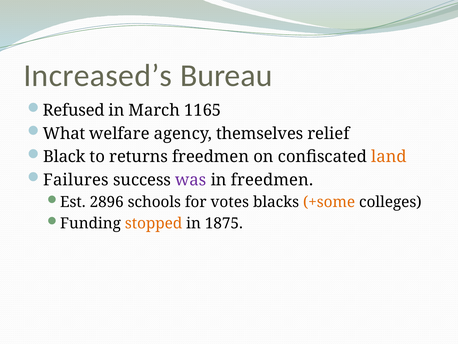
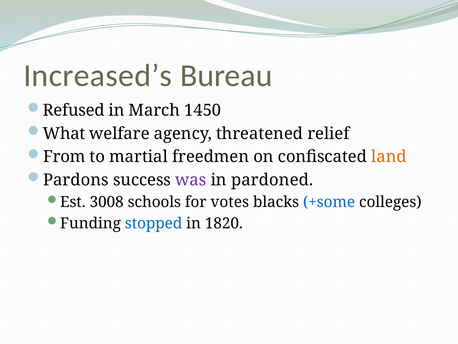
1165: 1165 -> 1450 (203, 110)
themselves: themselves -> threatened (260, 133)
Black: Black -> From (64, 157)
returns: returns -> martial (139, 157)
Failures: Failures -> Pardons (76, 180)
in freedmen: freedmen -> pardoned (272, 180)
2896: 2896 -> 3008 (107, 202)
+some colour: orange -> blue (329, 202)
stopped colour: orange -> blue (154, 223)
1875: 1875 -> 1820 (224, 223)
